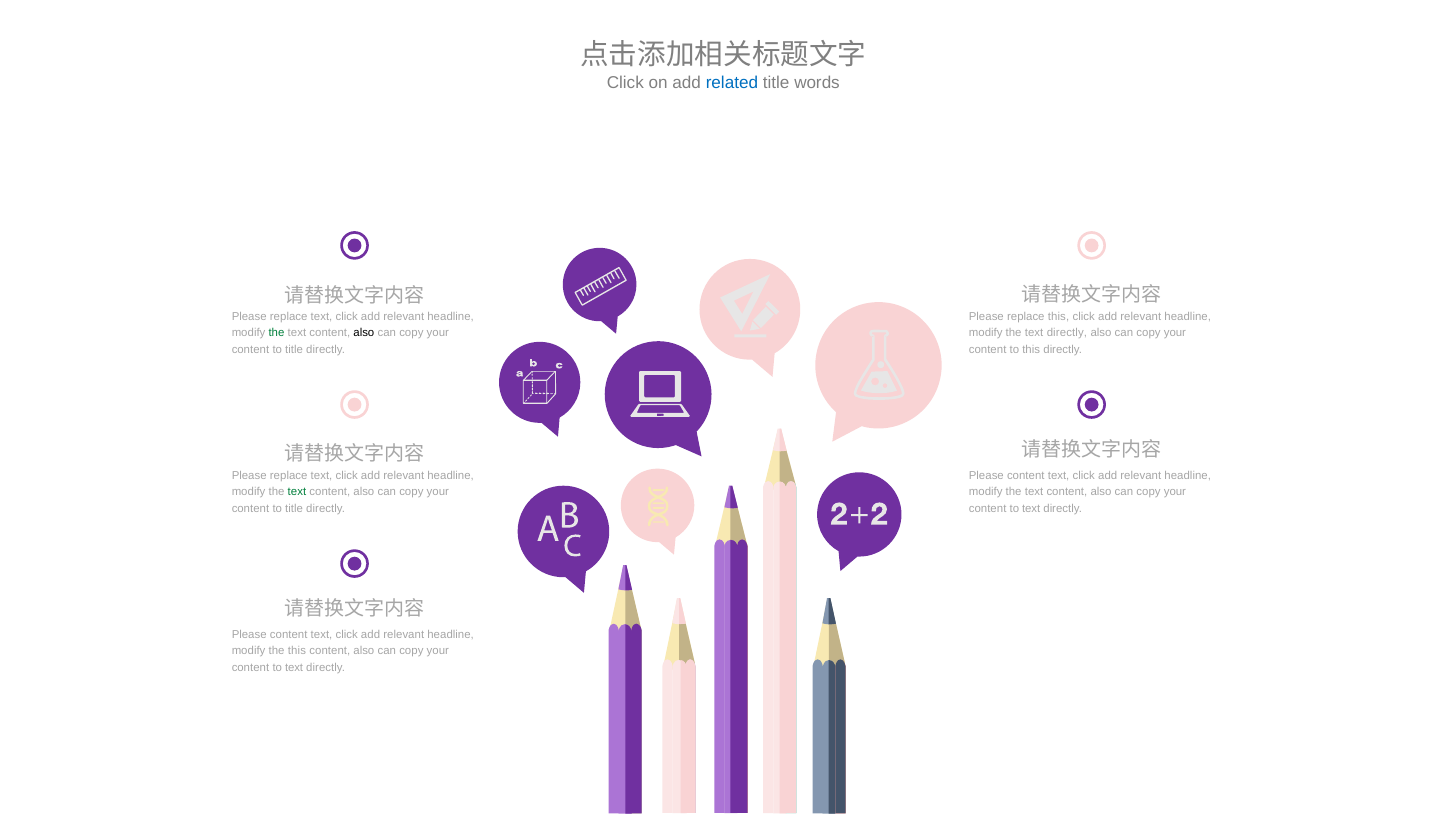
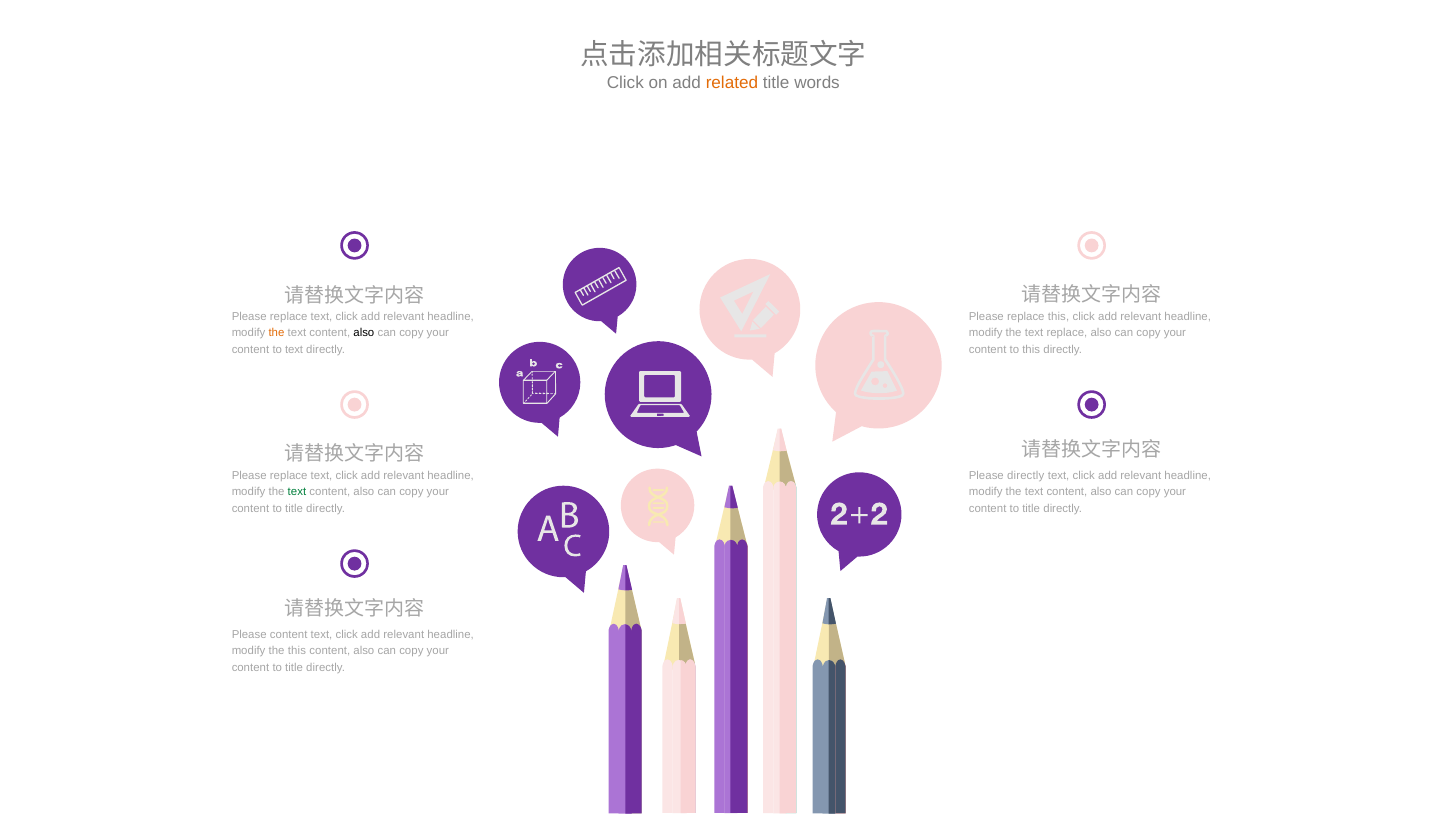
related colour: blue -> orange (732, 83)
the colour: green -> orange (277, 333)
the text directly: directly -> replace (1067, 333)
title: title -> text (294, 349)
content: content -> directly (1026, 476)
text: text -> title (1031, 508)
text: text -> title (294, 667)
